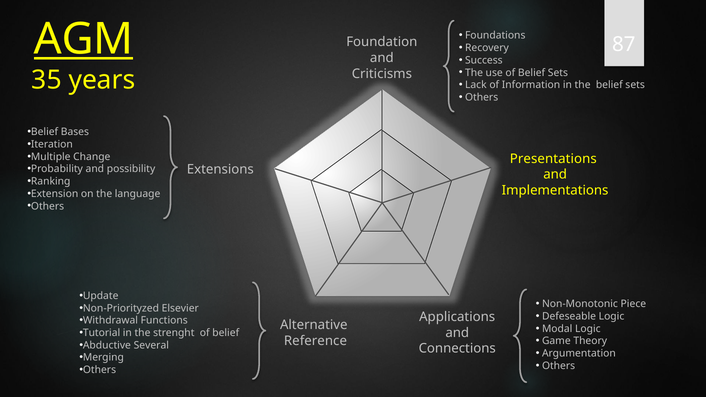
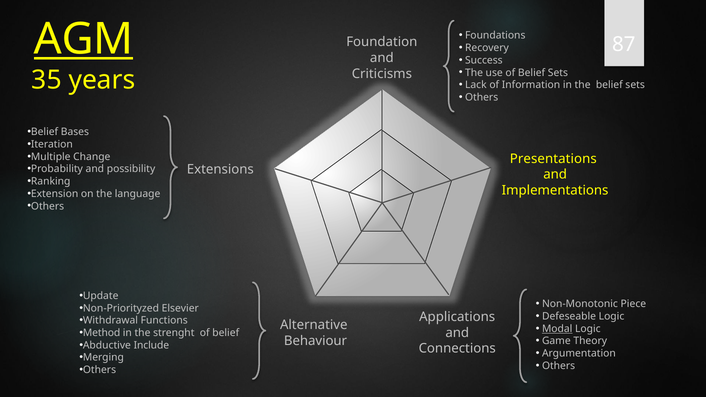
Modal underline: none -> present (557, 329)
Tutorial: Tutorial -> Method (102, 333)
Reference: Reference -> Behaviour (316, 341)
Several: Several -> Include (151, 345)
